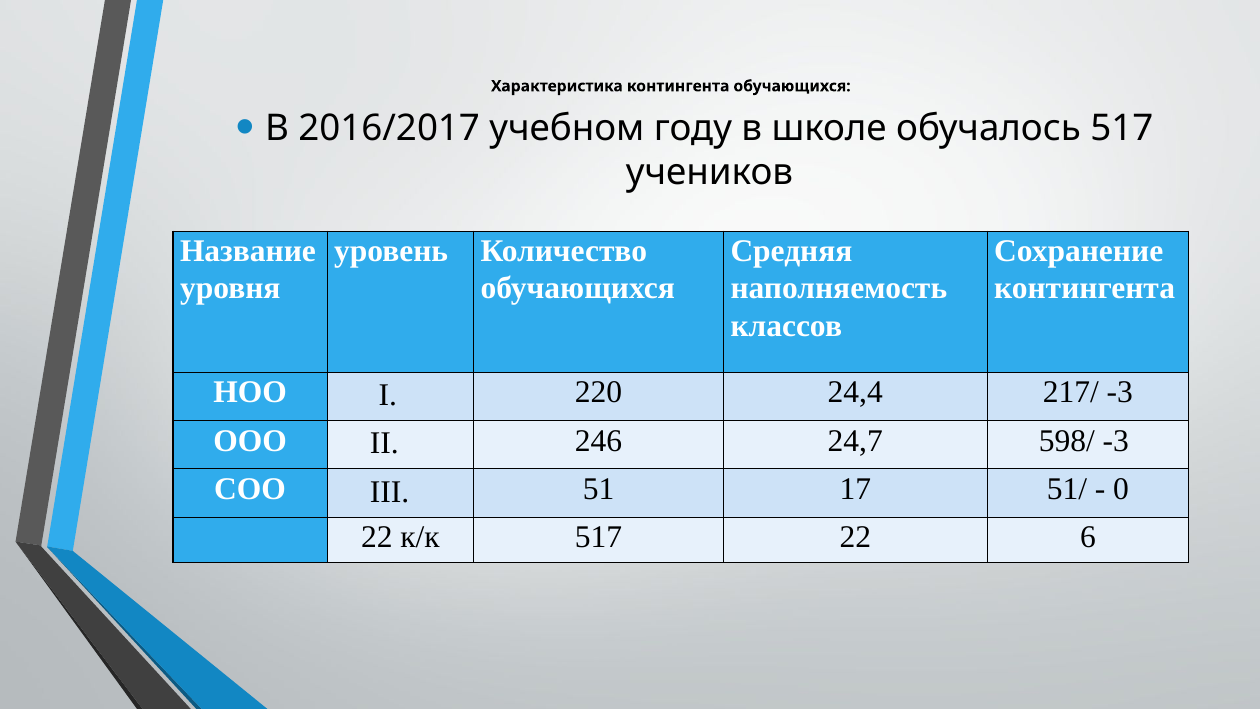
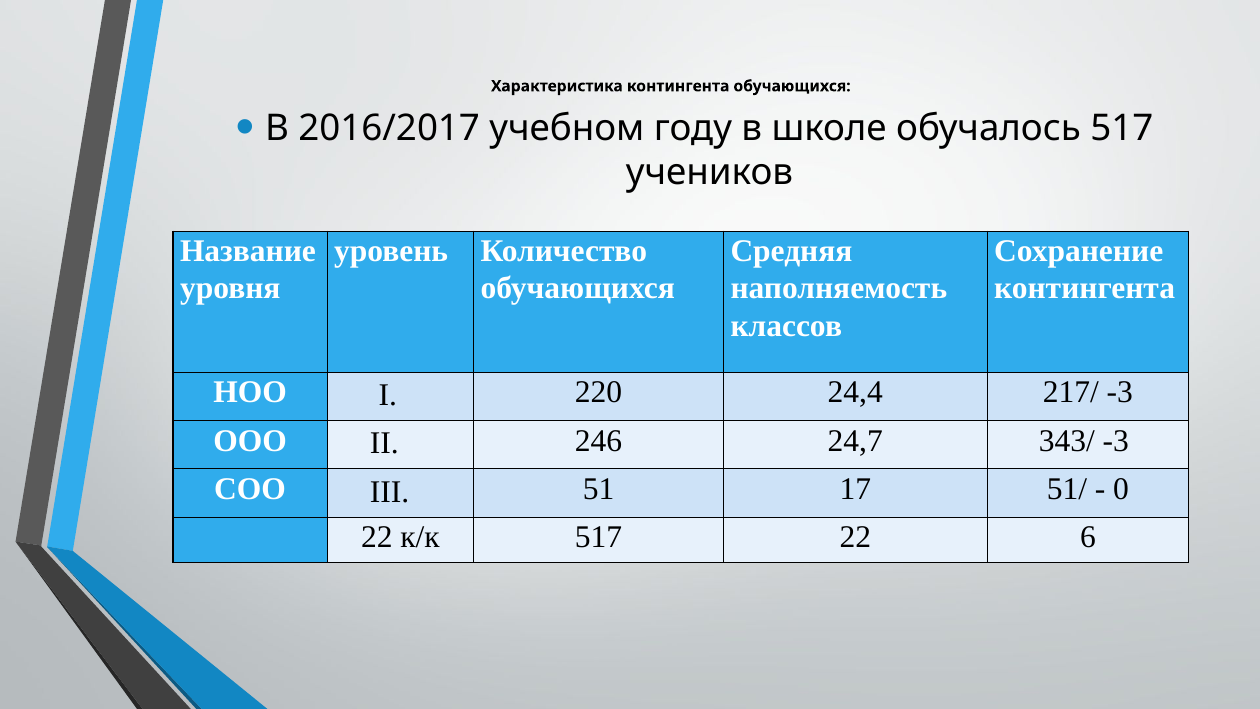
598/: 598/ -> 343/ (1067, 441)
